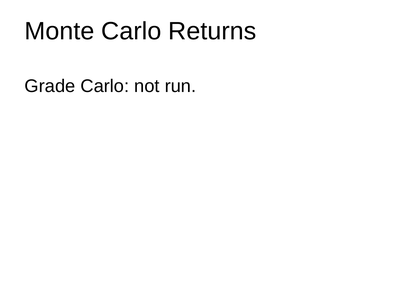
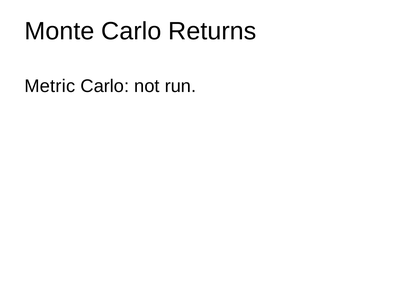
Grade: Grade -> Metric (50, 86)
